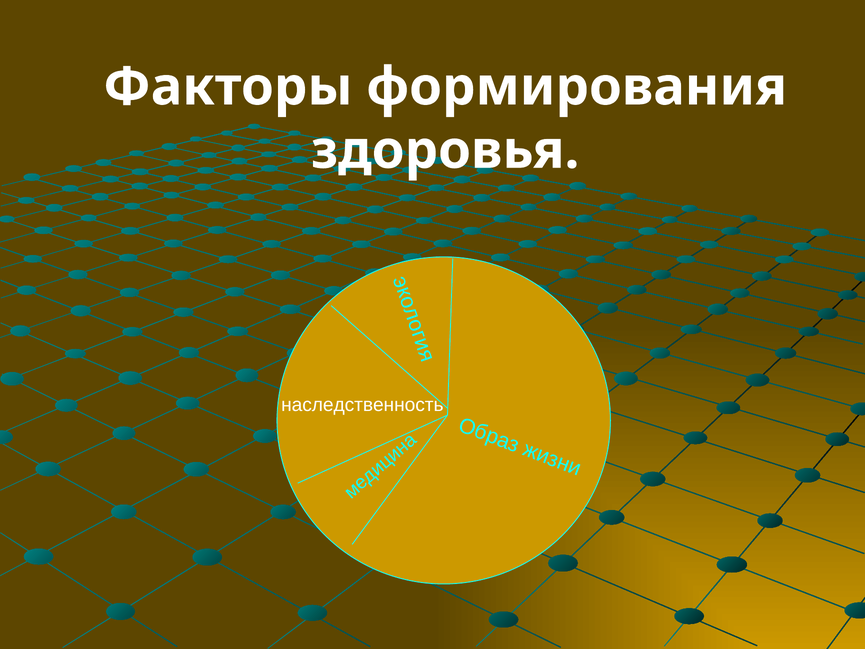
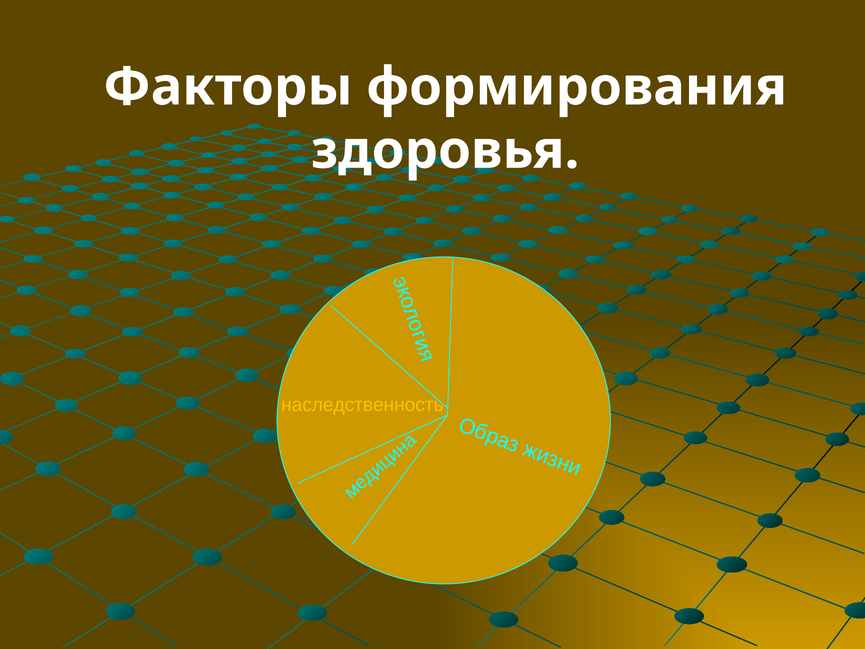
наследственность colour: white -> yellow (362, 405)
